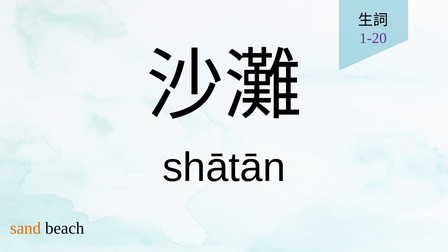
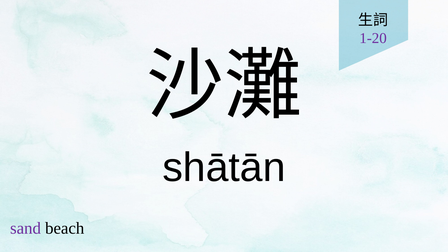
sand colour: orange -> purple (26, 228)
